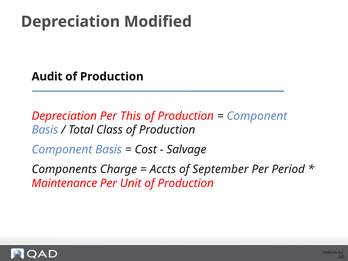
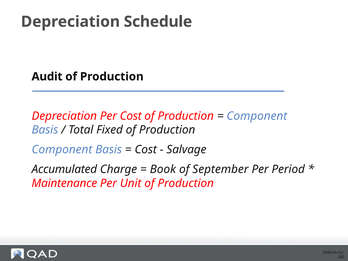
Modified: Modified -> Schedule (158, 22)
Per This: This -> Cost (131, 116)
Class: Class -> Fixed (110, 130)
Components: Components -> Accumulated (64, 169)
Accts: Accts -> Book (163, 169)
